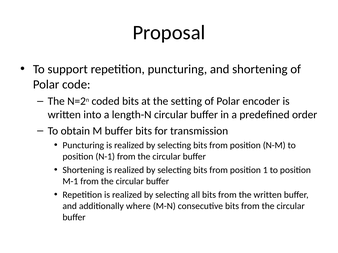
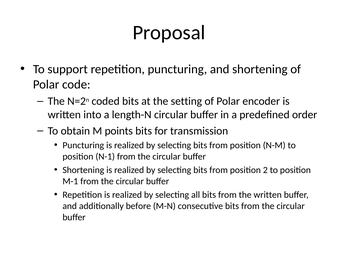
M buffer: buffer -> points (119, 131)
1: 1 -> 2 (265, 170)
where: where -> before (138, 207)
